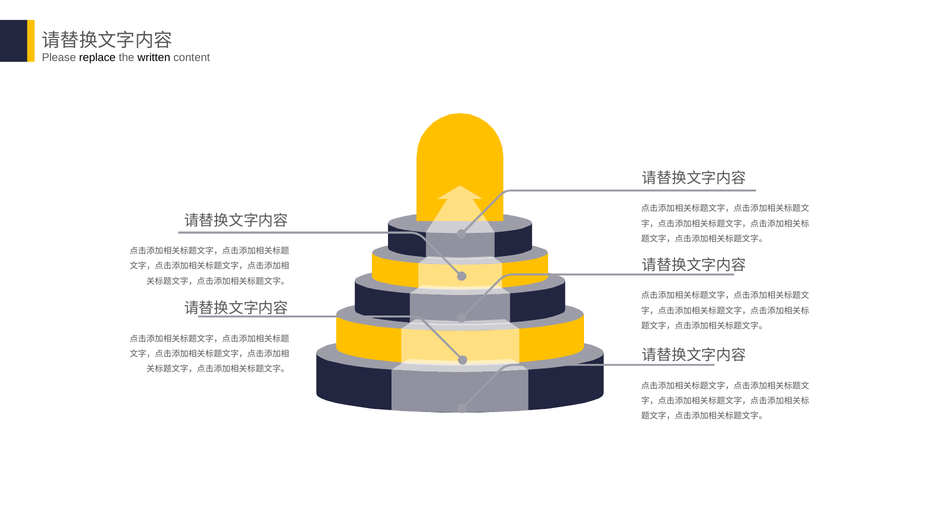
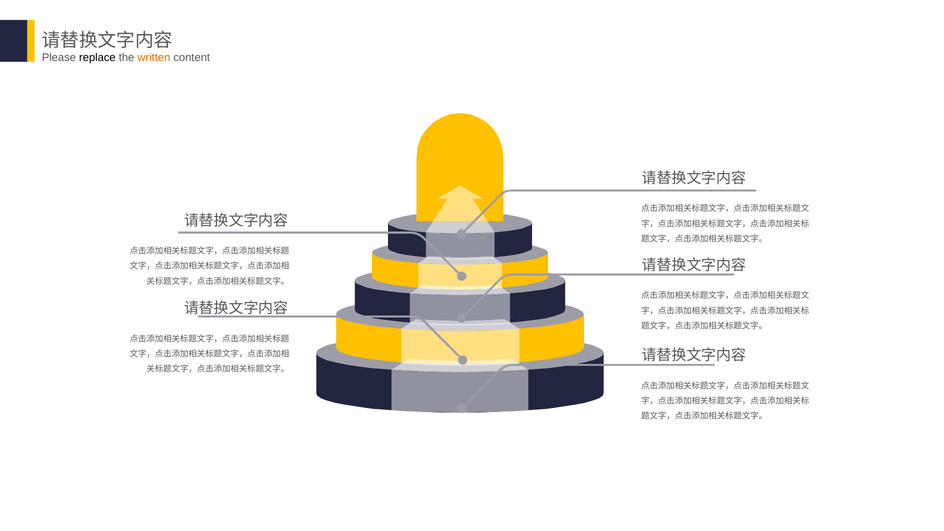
written colour: black -> orange (154, 57)
